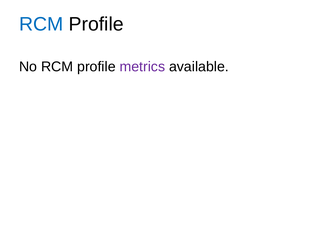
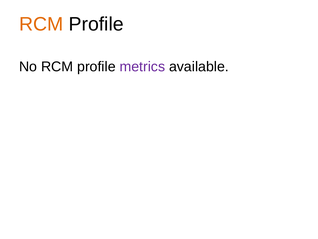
RCM colour: blue -> orange (41, 24)
